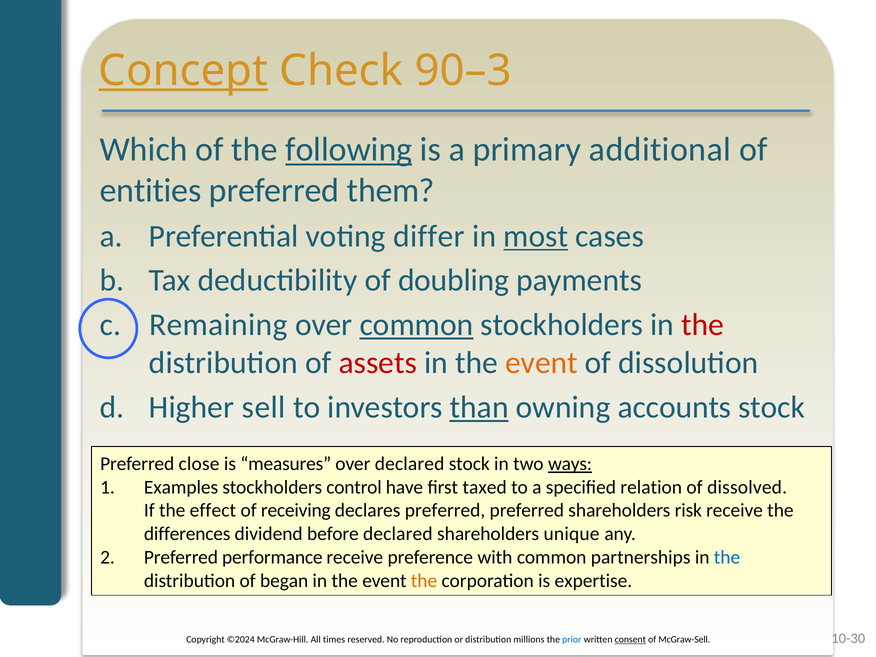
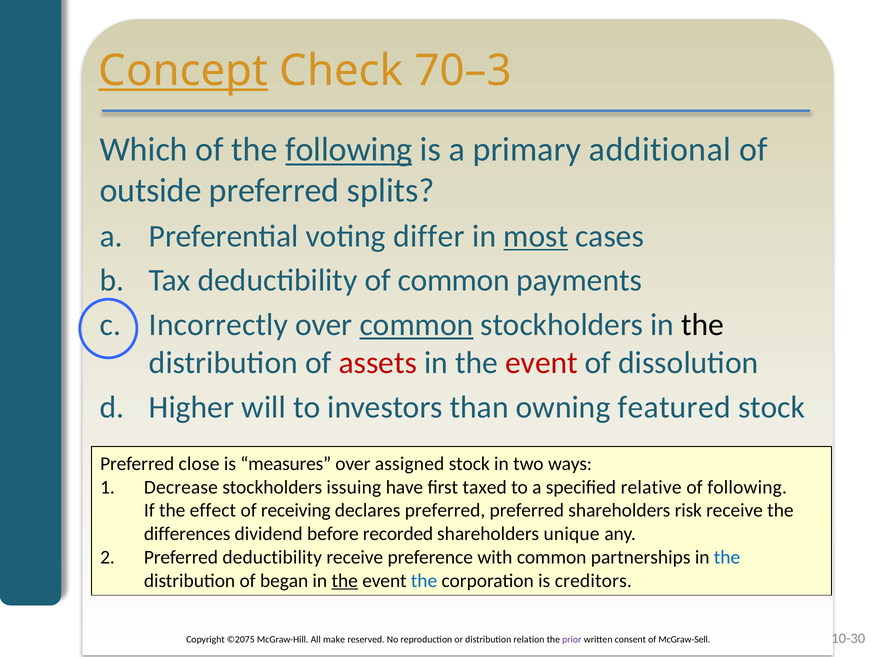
90–3: 90–3 -> 70–3 (463, 71)
entities: entities -> outside (151, 191)
them: them -> splits (391, 191)
of doubling: doubling -> common (454, 280)
Remaining: Remaining -> Incorrectly (218, 325)
the colour: red -> black (703, 325)
event colour: orange -> red (541, 363)
sell: sell -> will (264, 407)
than underline: present -> none (479, 407)
accounts: accounts -> featured (674, 407)
over declared: declared -> assigned (410, 464)
ways underline: present -> none (570, 464)
Examples: Examples -> Decrease (181, 487)
control: control -> issuing (354, 487)
relation: relation -> relative (651, 487)
of dissolved: dissolved -> following (747, 487)
before declared: declared -> recorded (398, 534)
Preferred performance: performance -> deductibility (272, 557)
the underline: none -> present (345, 581)
the colour: orange -> blue (424, 581)
expertise: expertise -> creditors (593, 581)
©2024: ©2024 -> ©2075 (241, 640)
times: times -> make (334, 640)
millions: millions -> relation (529, 640)
prior colour: blue -> purple (572, 640)
consent underline: present -> none (630, 640)
